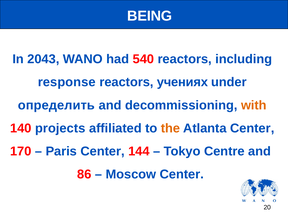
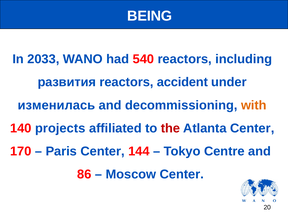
2043: 2043 -> 2033 (43, 59)
response: response -> развития (67, 82)
учениях: учениях -> accident (182, 82)
определить: определить -> изменилась (56, 105)
the colour: orange -> red (171, 128)
